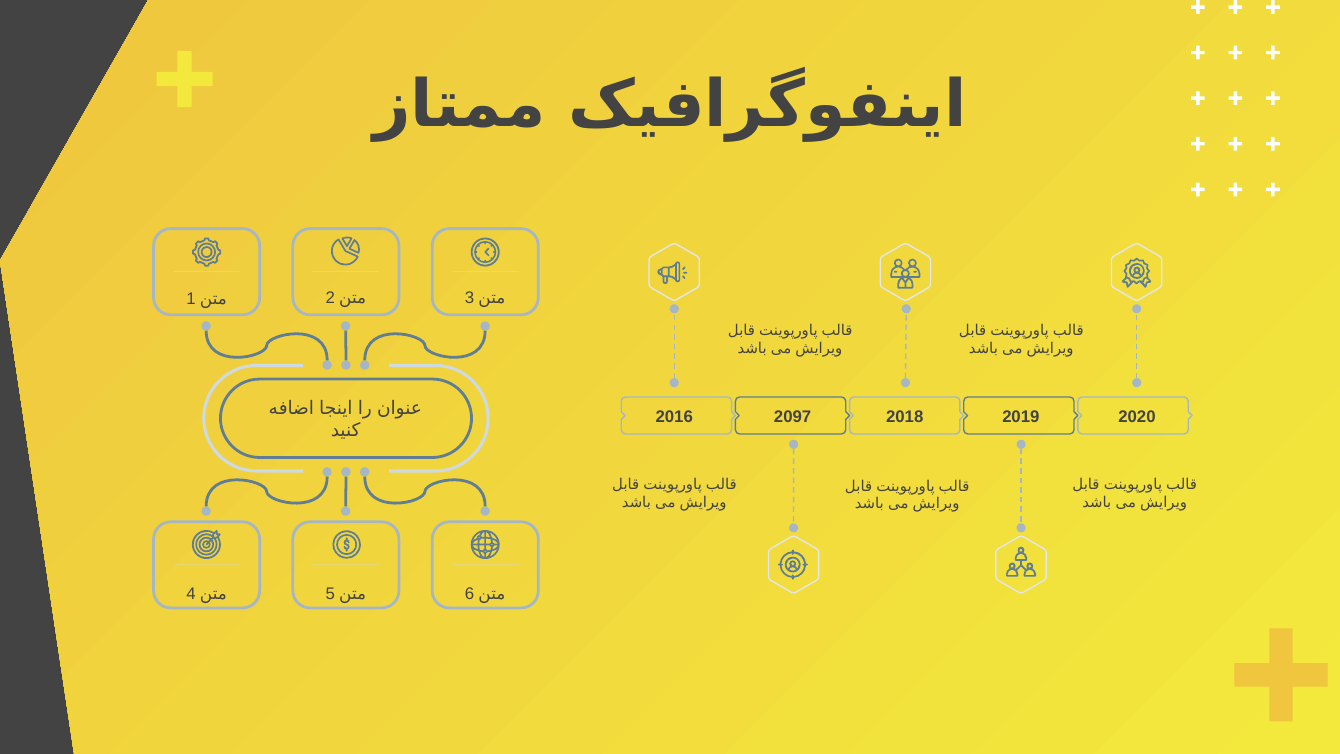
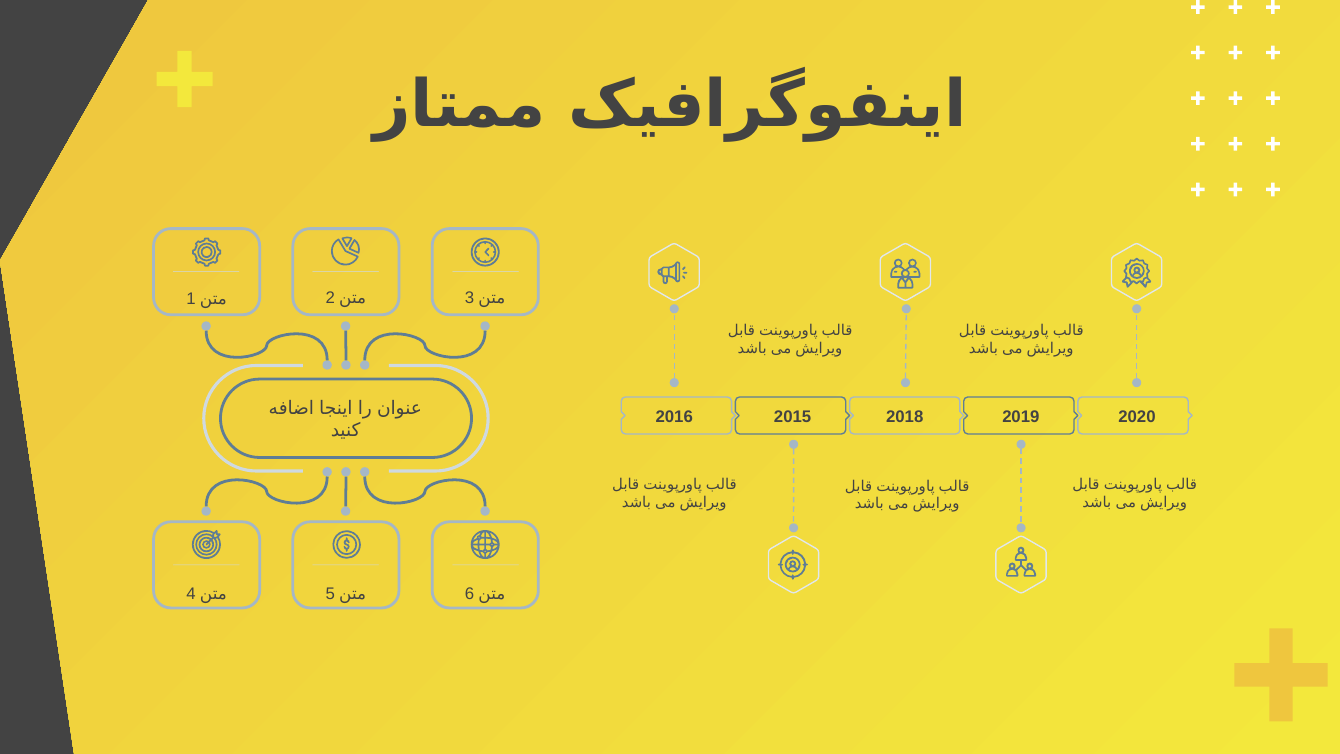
2097: 2097 -> 2015 (793, 417)
